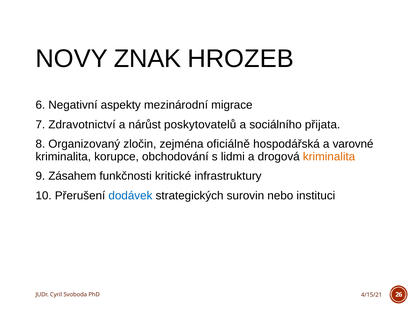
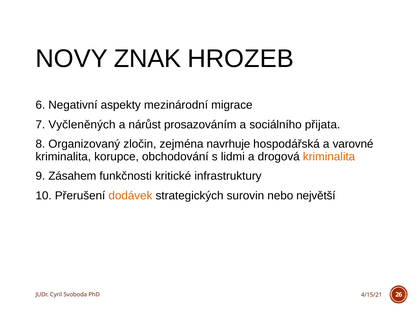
Zdravotnictví: Zdravotnictví -> Vyčleněných (82, 125)
poskytovatelů: poskytovatelů -> prosazováním (200, 125)
oficiálně: oficiálně -> navrhuje (228, 144)
dodávek colour: blue -> orange (130, 196)
instituci: instituci -> největší (316, 196)
